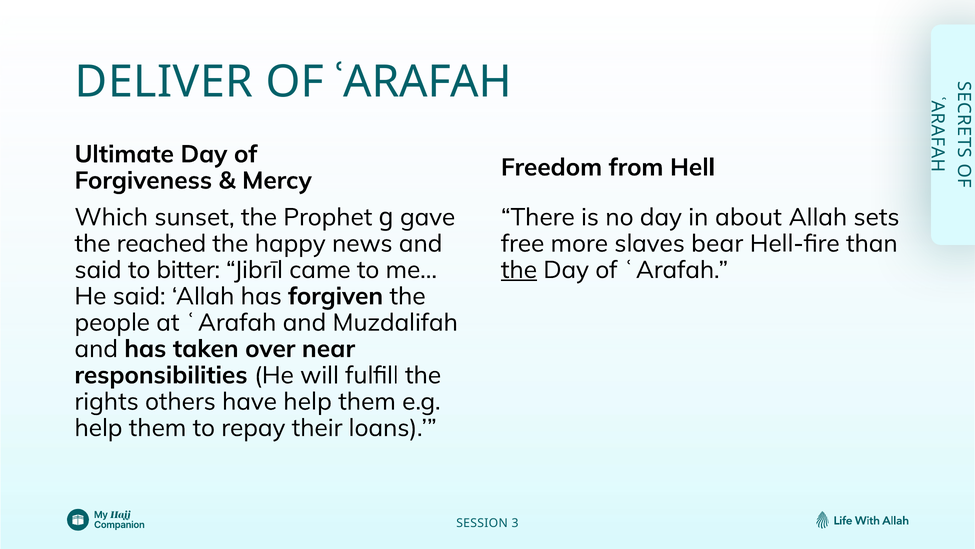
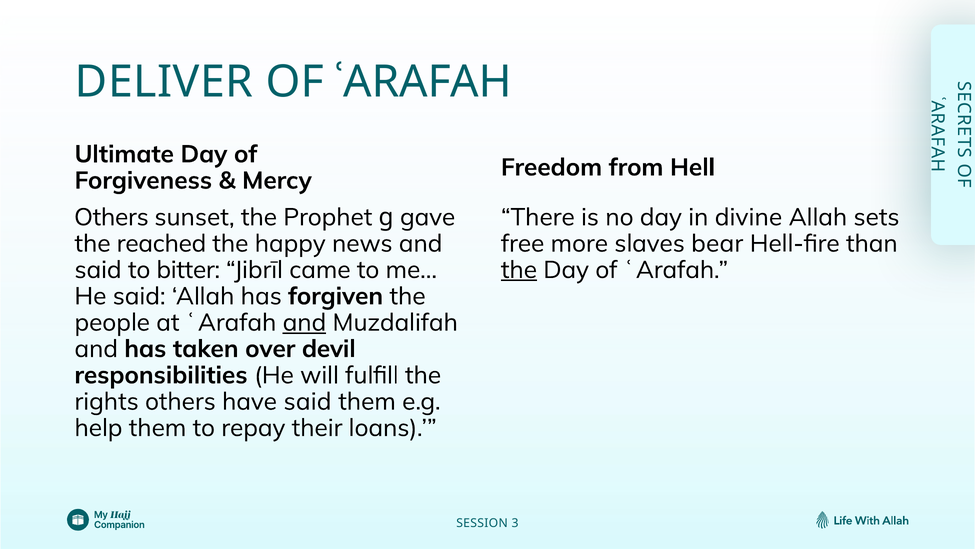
Which: Which -> Others (111, 217)
about: about -> divine (748, 217)
and underline: none -> present (304, 322)
near: near -> devil (329, 349)
have help: help -> said (308, 401)
